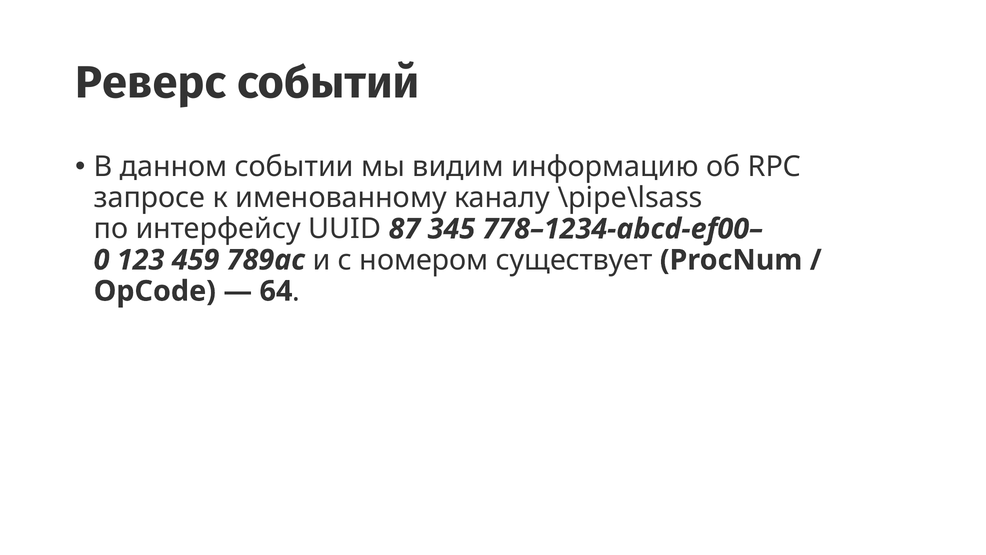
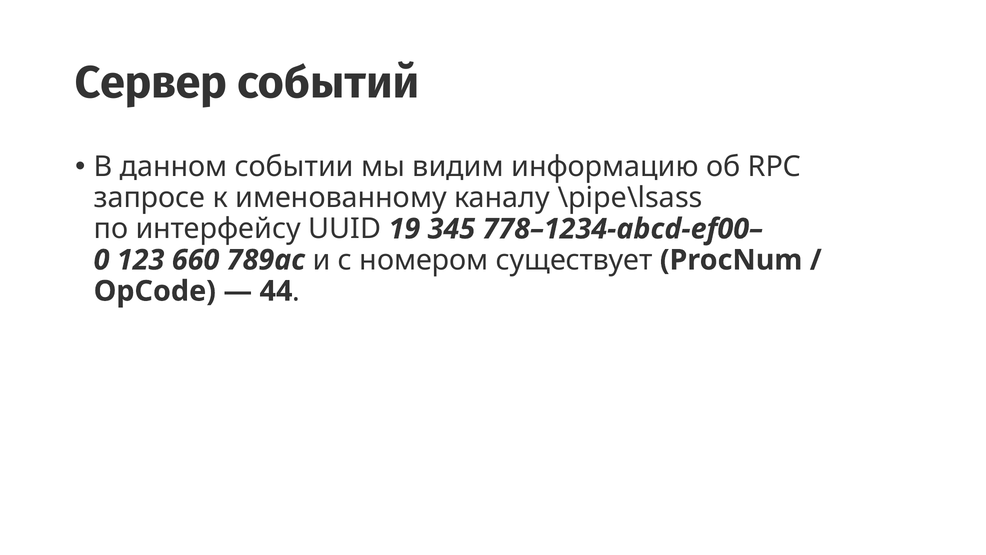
Реверс: Реверс -> Сервер (151, 83)
87: 87 -> 19 (404, 229)
459: 459 -> 660 (196, 260)
64: 64 -> 44 (276, 291)
